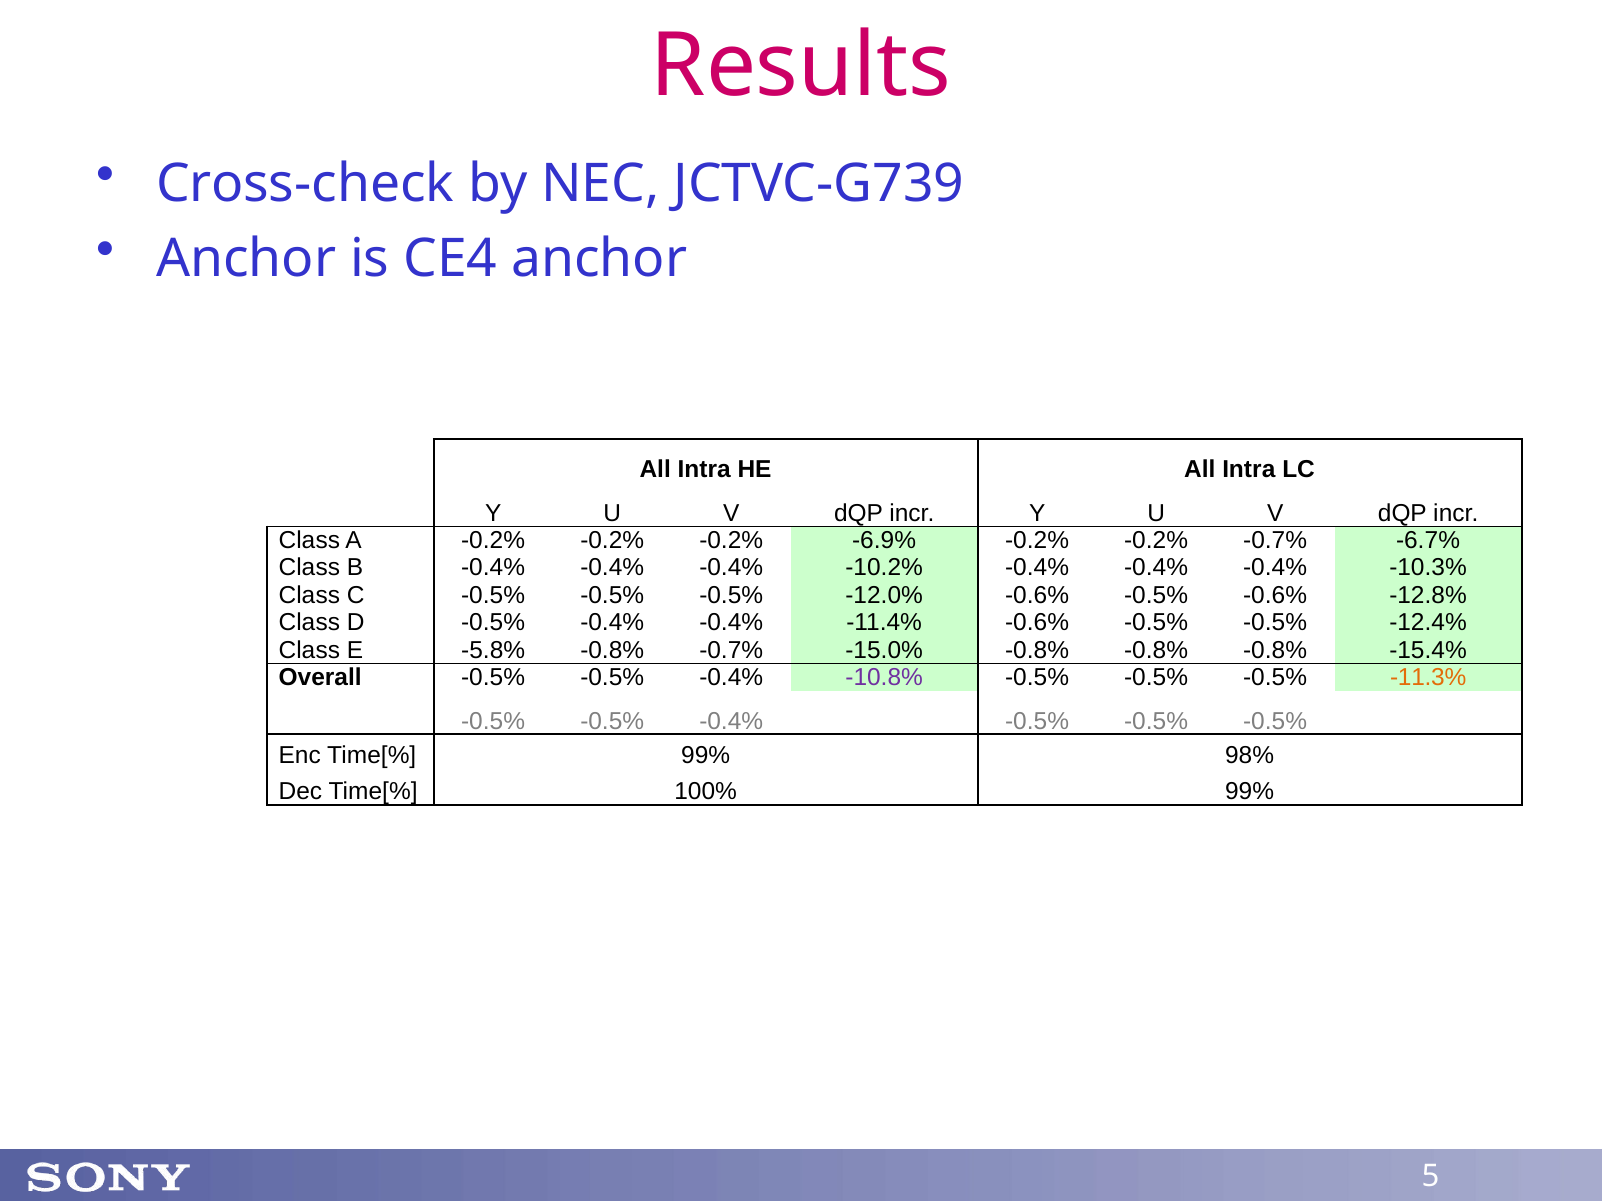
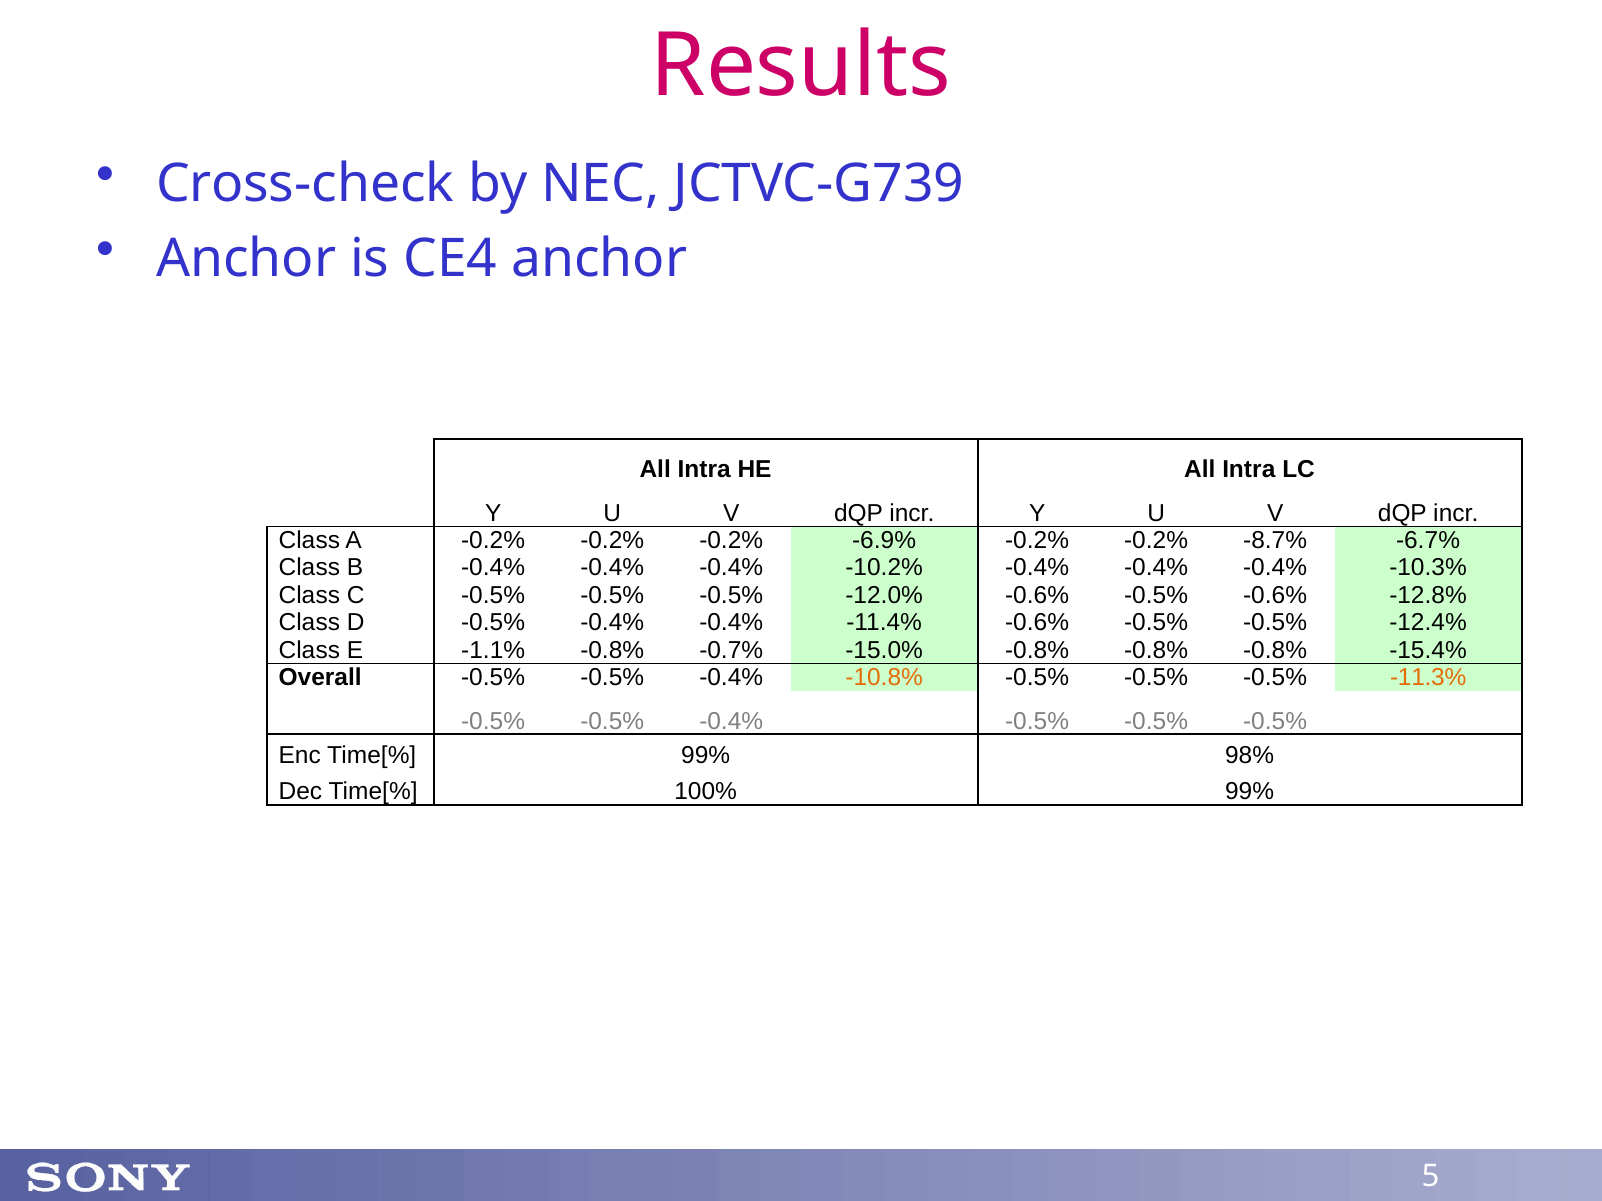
-0.2% -0.7%: -0.7% -> -8.7% (1275, 541)
-5.8%: -5.8% -> -1.1% (493, 651)
-10.8% colour: purple -> orange (884, 678)
